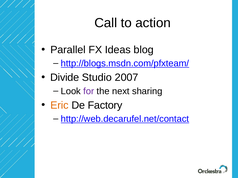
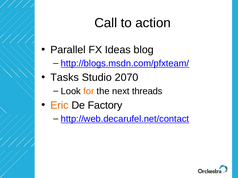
Divide: Divide -> Tasks (65, 78)
2007: 2007 -> 2070 (127, 78)
for colour: purple -> orange (89, 91)
sharing: sharing -> threads (147, 91)
